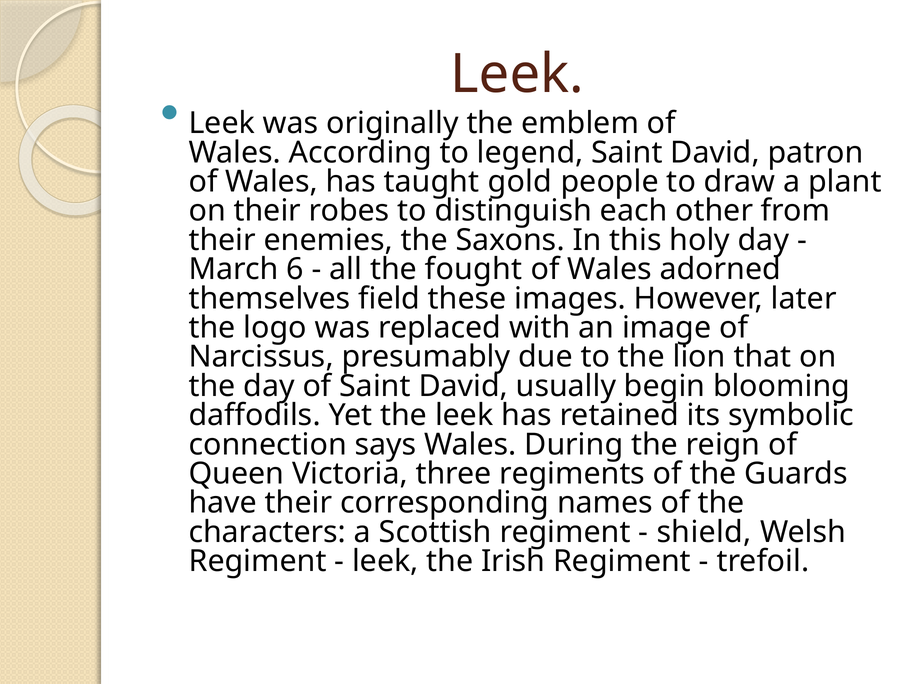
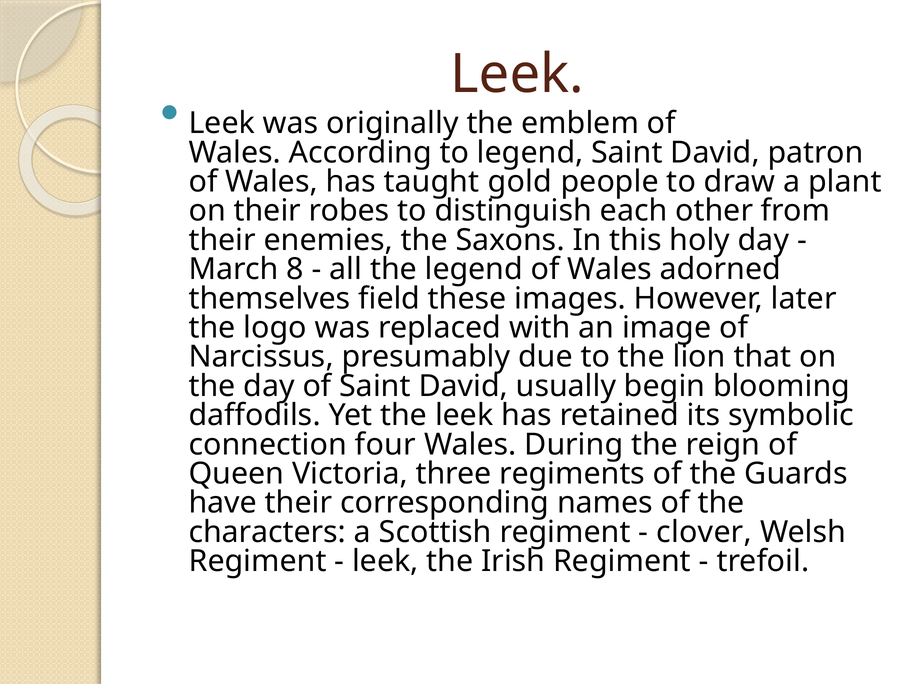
6: 6 -> 8 (295, 269)
the fought: fought -> legend (474, 269)
says: says -> four (385, 444)
shield: shield -> clover (704, 532)
